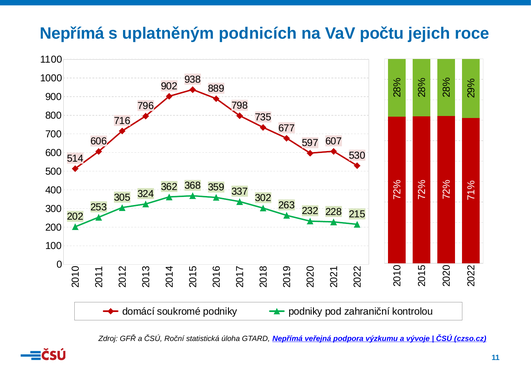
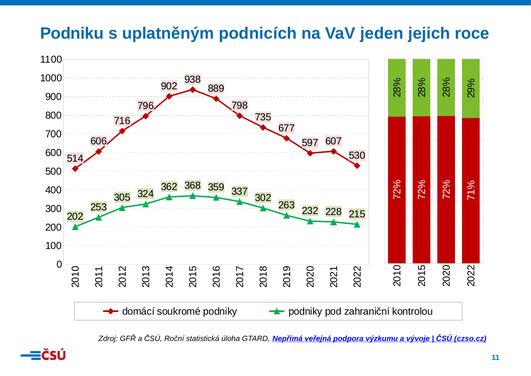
Nepřímá: Nepřímá -> Podniku (72, 33)
počtu: počtu -> jeden (382, 33)
